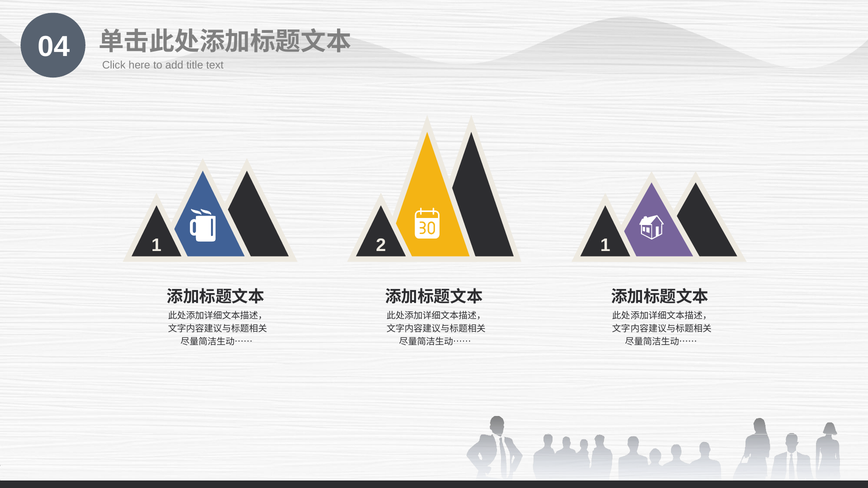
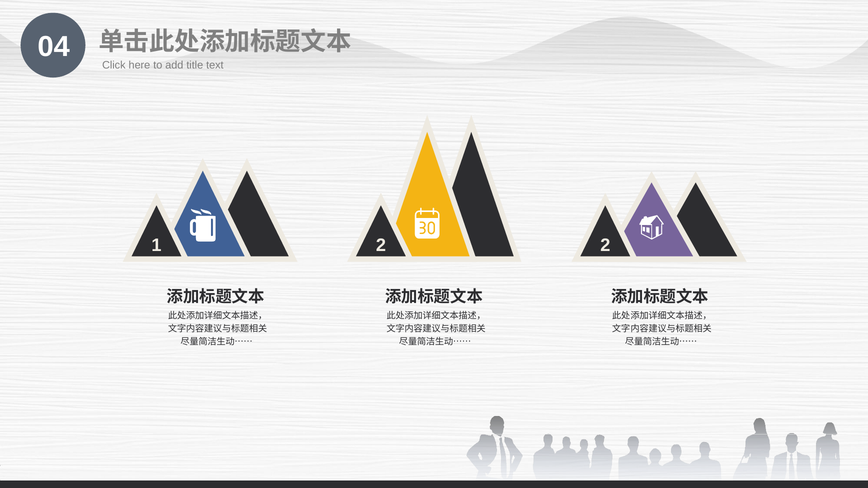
2 1: 1 -> 2 (605, 245)
